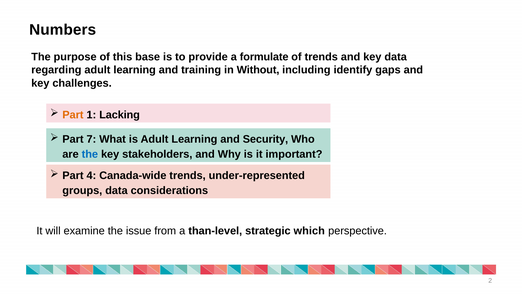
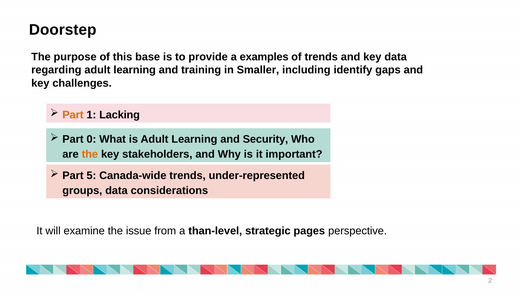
Numbers: Numbers -> Doorstep (63, 30)
formulate: formulate -> examples (264, 57)
Without: Without -> Smaller (258, 70)
7: 7 -> 0 (91, 139)
the colour: blue -> orange (90, 154)
4: 4 -> 5 (91, 175)
which: which -> pages (309, 230)
